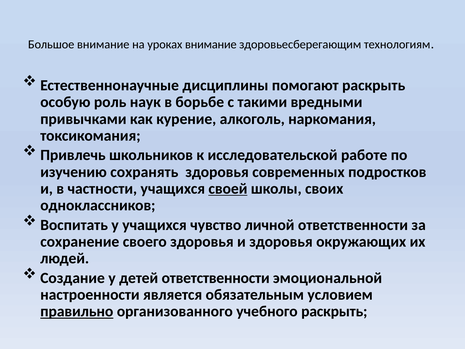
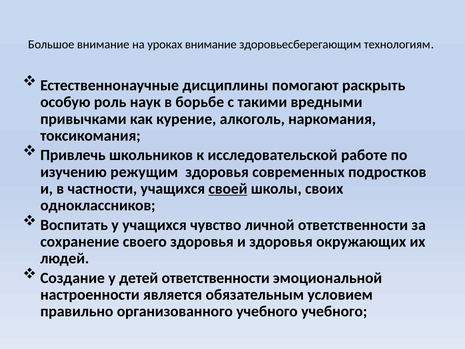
сохранять: сохранять -> режущим (144, 172)
правильно underline: present -> none (77, 311)
учебного раскрыть: раскрыть -> учебного (334, 311)
